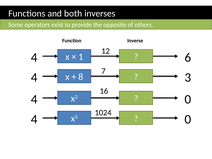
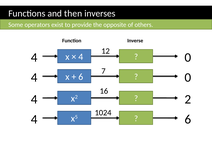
both: both -> then (73, 13)
1: 1 -> 4 (81, 57)
6: 6 -> 0 (188, 57)
8: 8 -> 6 (81, 77)
3: 3 -> 0 (188, 78)
0: 0 -> 2 (188, 99)
0: 0 -> 6 (188, 119)
